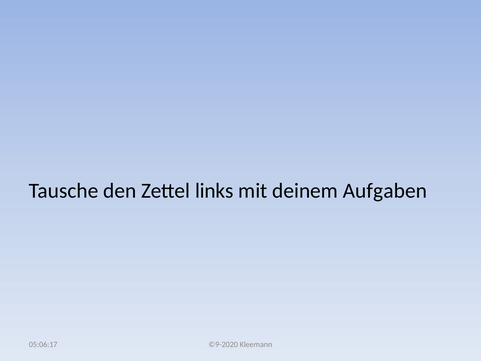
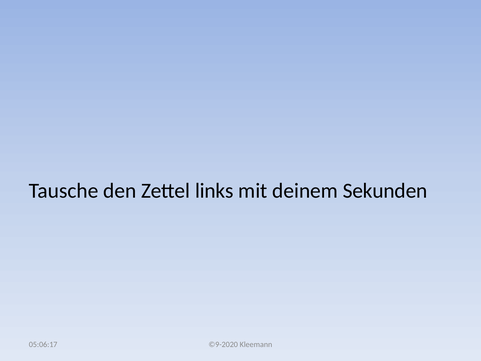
Aufgaben: Aufgaben -> Sekunden (385, 191)
